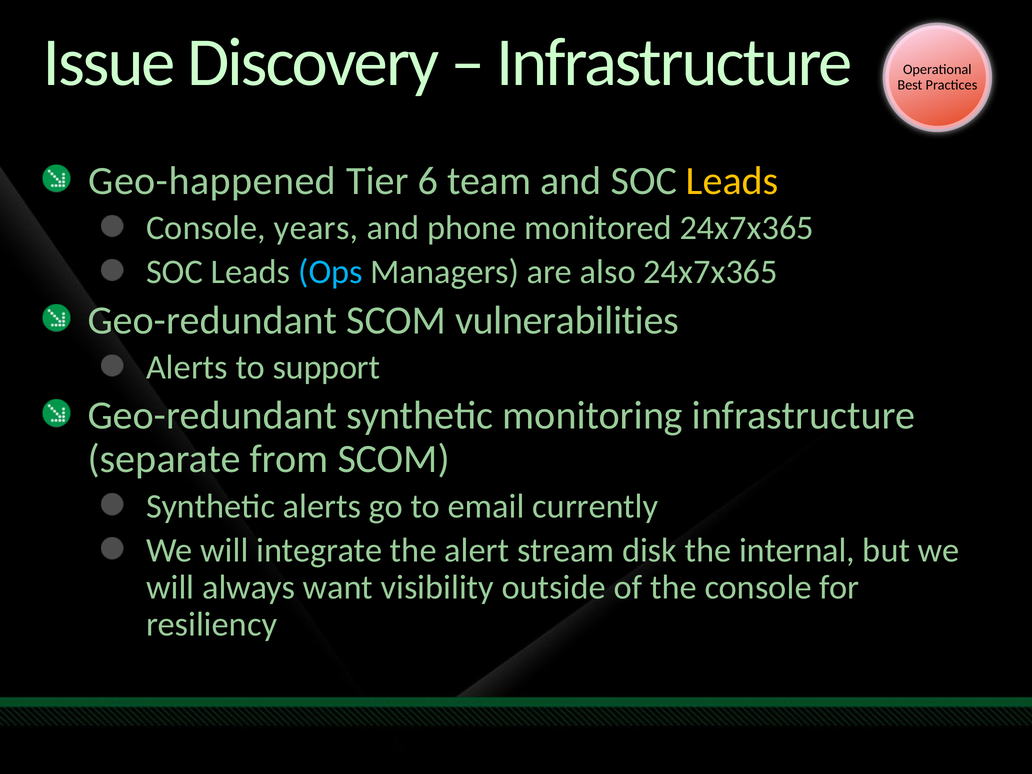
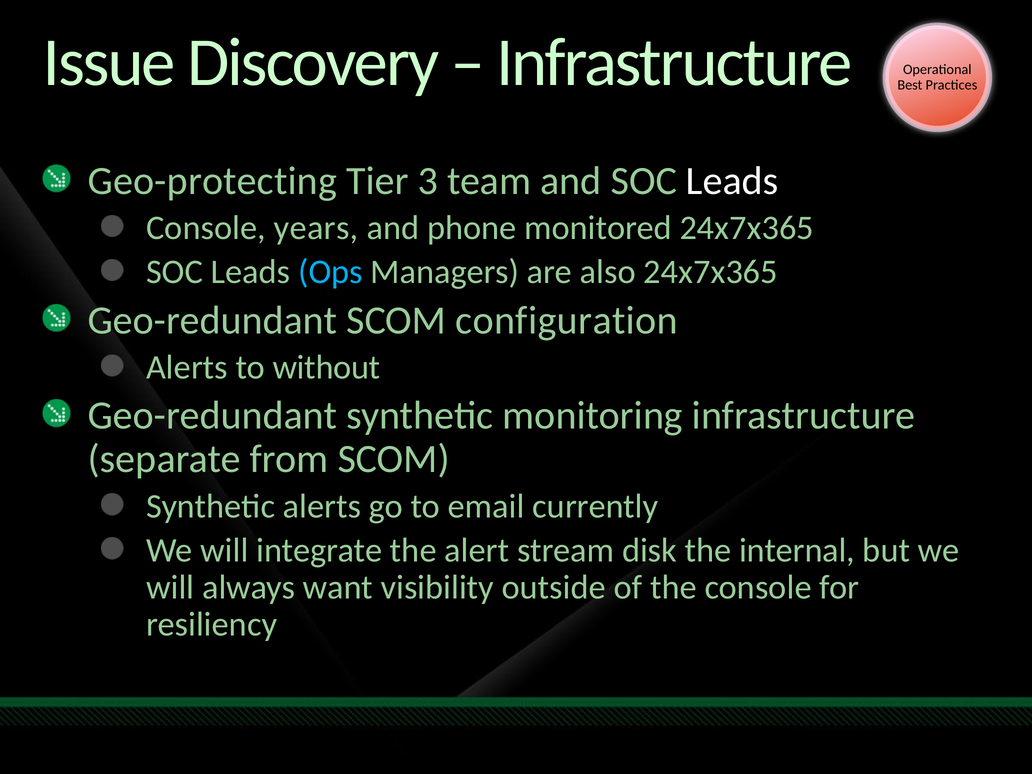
Geo-happened: Geo-happened -> Geo-protecting (212, 181)
6: 6 -> 3 (428, 181)
Leads colour: yellow -> white (732, 181)
vulnerabilities: vulnerabilities -> configuration (567, 320)
support: support -> without (326, 367)
